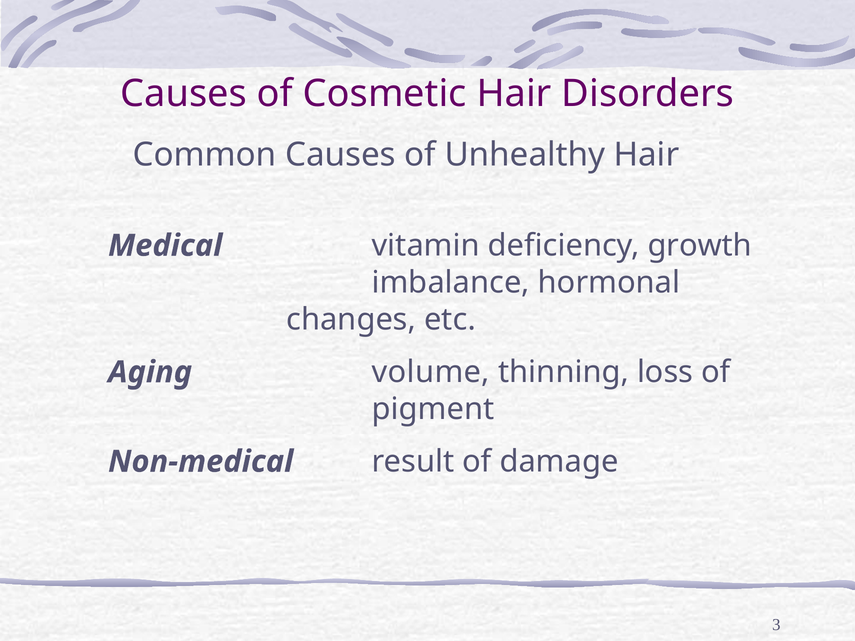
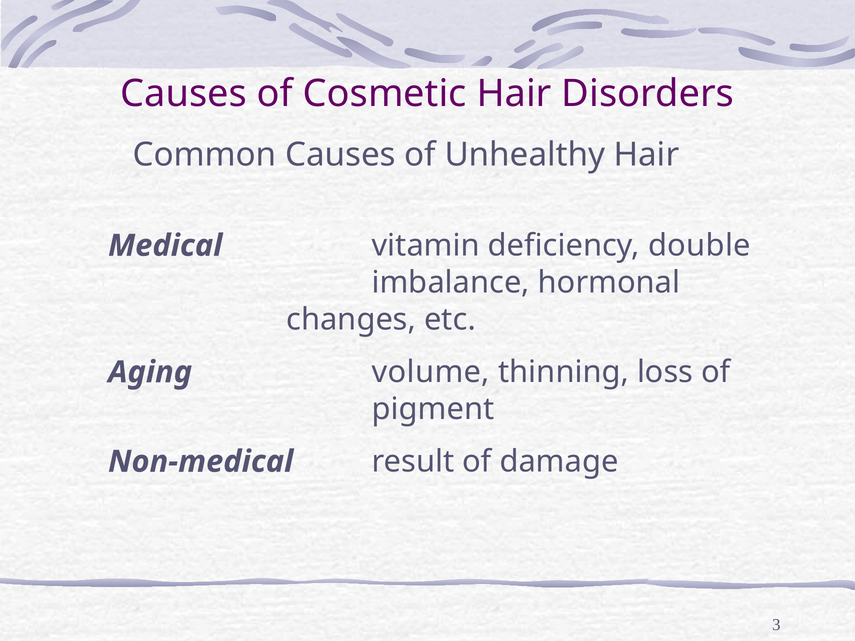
growth: growth -> double (699, 246)
